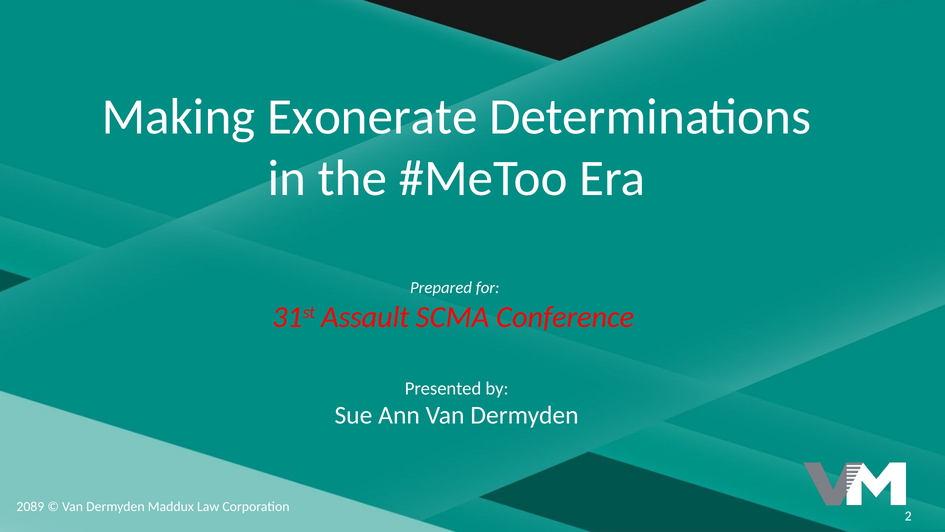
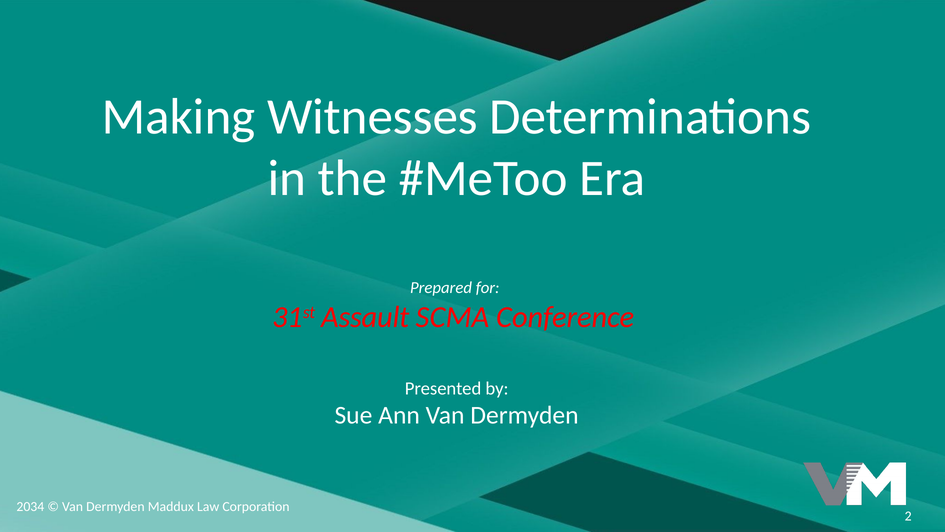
Exonerate: Exonerate -> Witnesses (372, 117)
2089: 2089 -> 2034 (30, 506)
